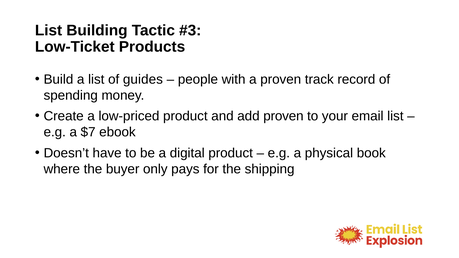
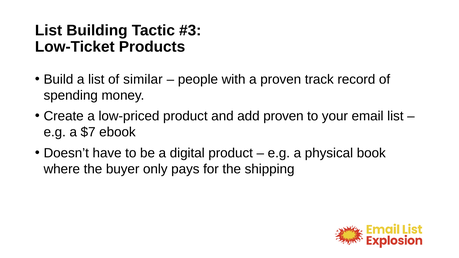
guides: guides -> similar (143, 79)
